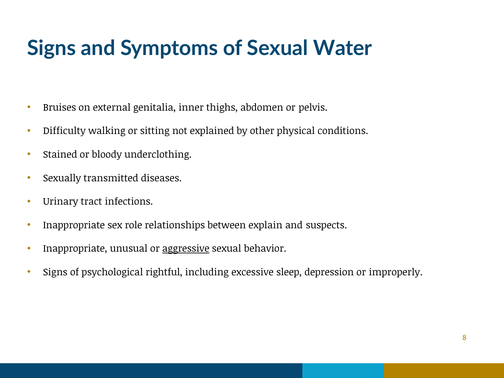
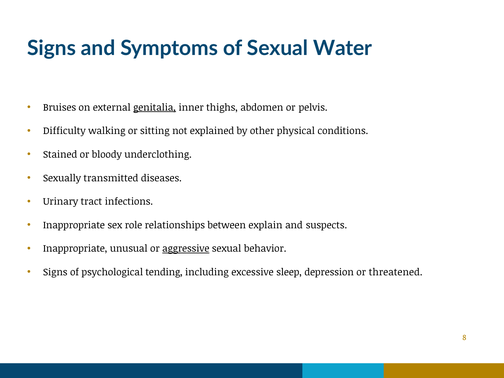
genitalia underline: none -> present (155, 108)
rightful: rightful -> tending (164, 272)
improperly: improperly -> threatened (396, 272)
